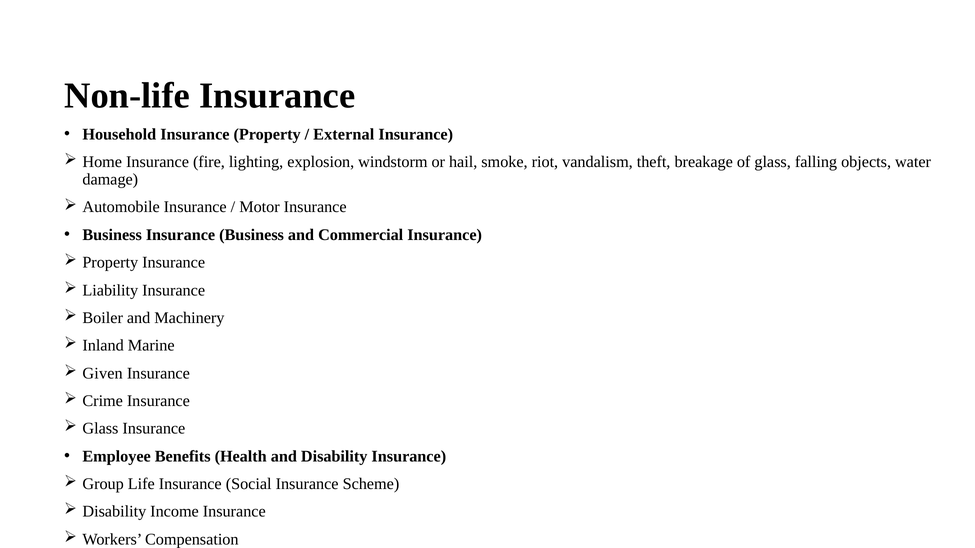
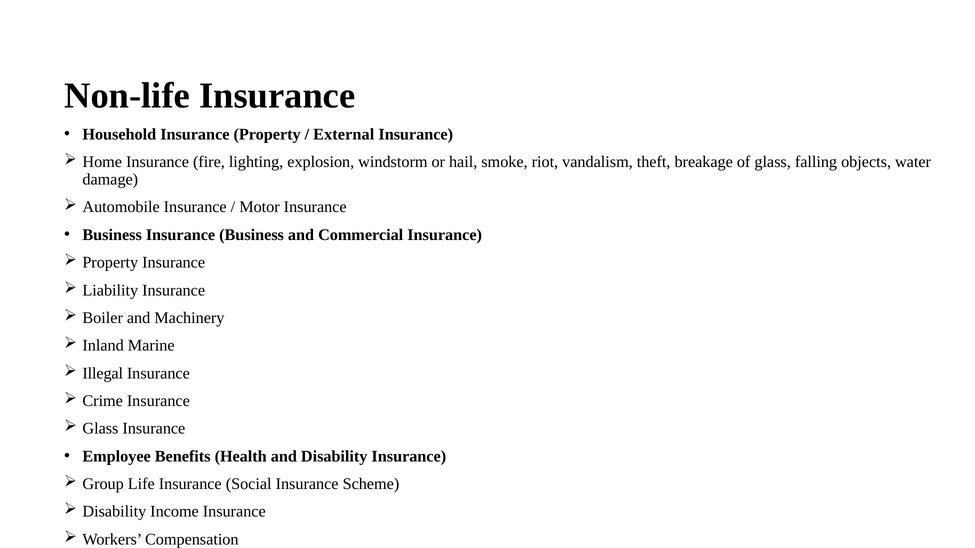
Given: Given -> Illegal (103, 373)
